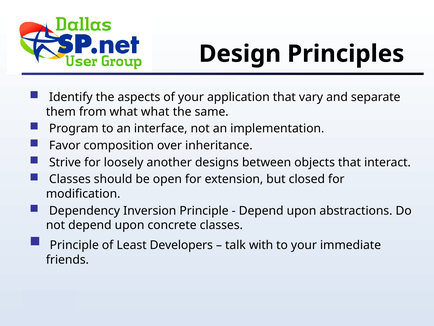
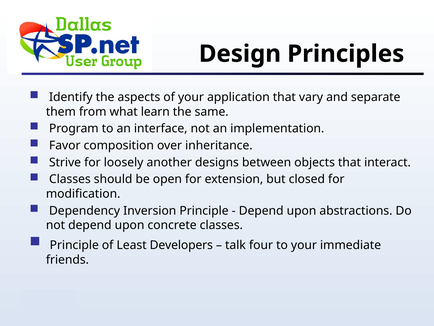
what what: what -> learn (155, 112)
with: with -> four (261, 245)
